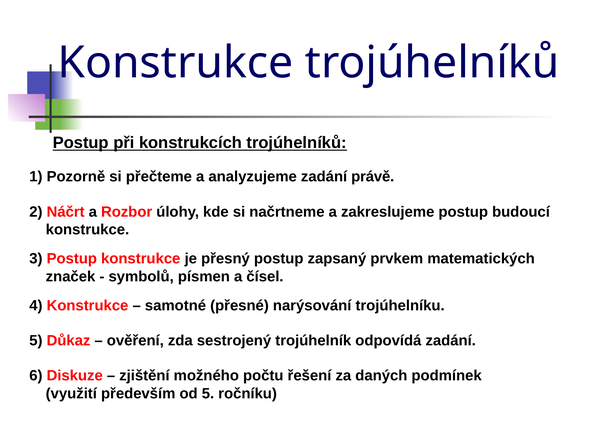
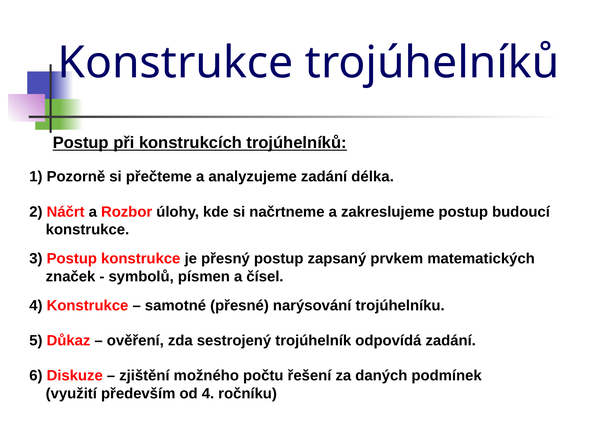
právě: právě -> délka (373, 177)
od 5: 5 -> 4 (208, 394)
